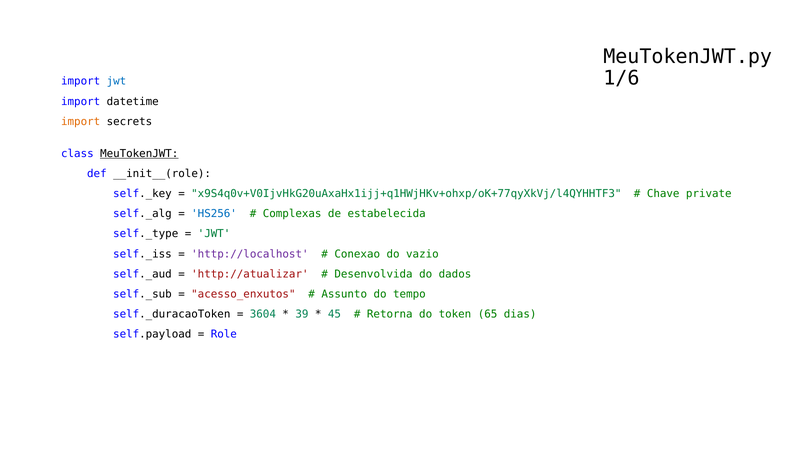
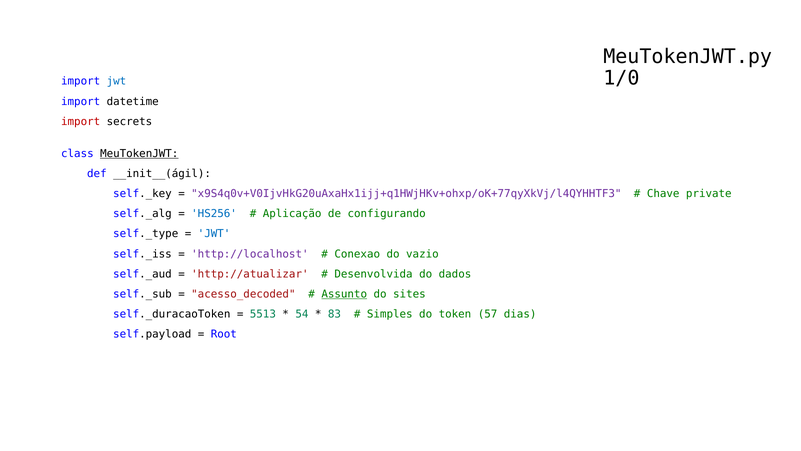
1/6: 1/6 -> 1/0 (621, 78)
import colour: orange -> red (81, 121)
__init__(role: __init__(role -> __init__(ágil (162, 173)
x9S4q0v+V0IjvHkG20uAxaHx1ijj+q1HWjHKv+ohxp/oK+77qyXkVj/l4QYHHTF3 colour: green -> purple (406, 193)
Complexas: Complexas -> Aplicação (292, 214)
estabelecida: estabelecida -> configurando (387, 214)
JWT colour: green -> blue (214, 234)
acesso_enxutos: acesso_enxutos -> acesso_decoded (243, 294)
Assunto underline: none -> present (344, 294)
tempo: tempo -> sites (409, 294)
3604: 3604 -> 5513 (263, 314)
39: 39 -> 54 (302, 314)
45: 45 -> 83 (334, 314)
Retorna: Retorna -> Simples (390, 314)
65: 65 -> 57 (488, 314)
Role: Role -> Root (224, 334)
